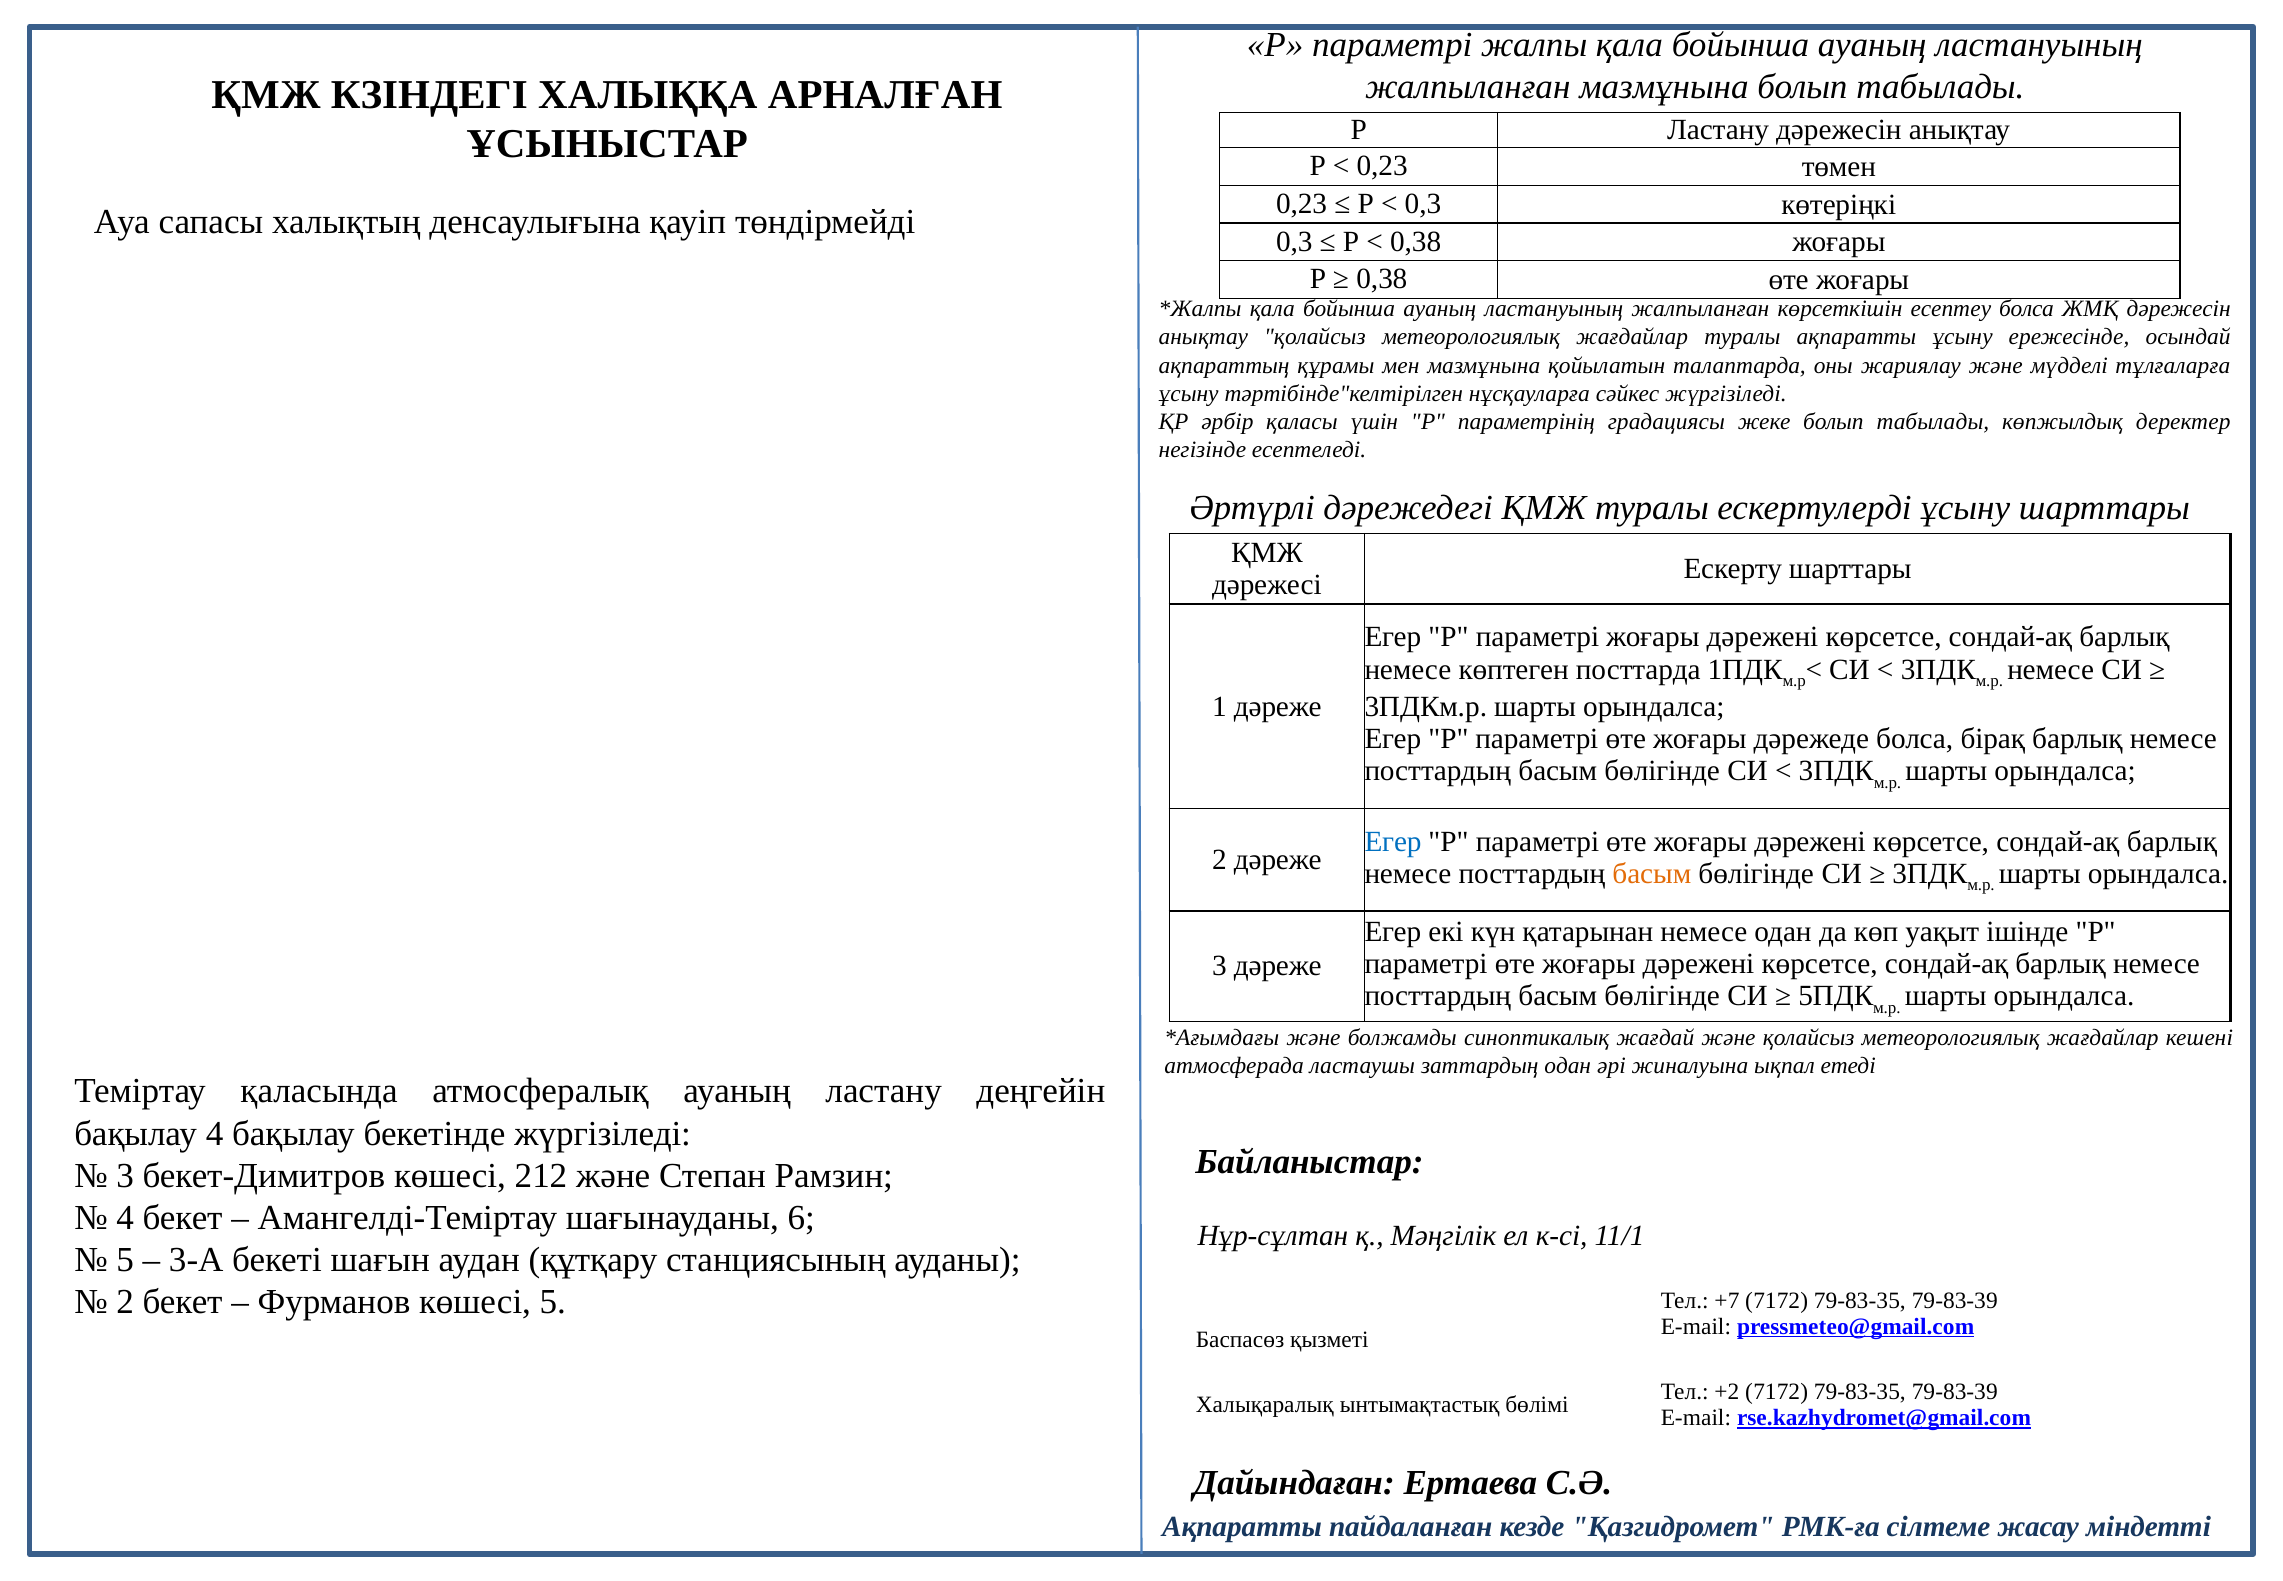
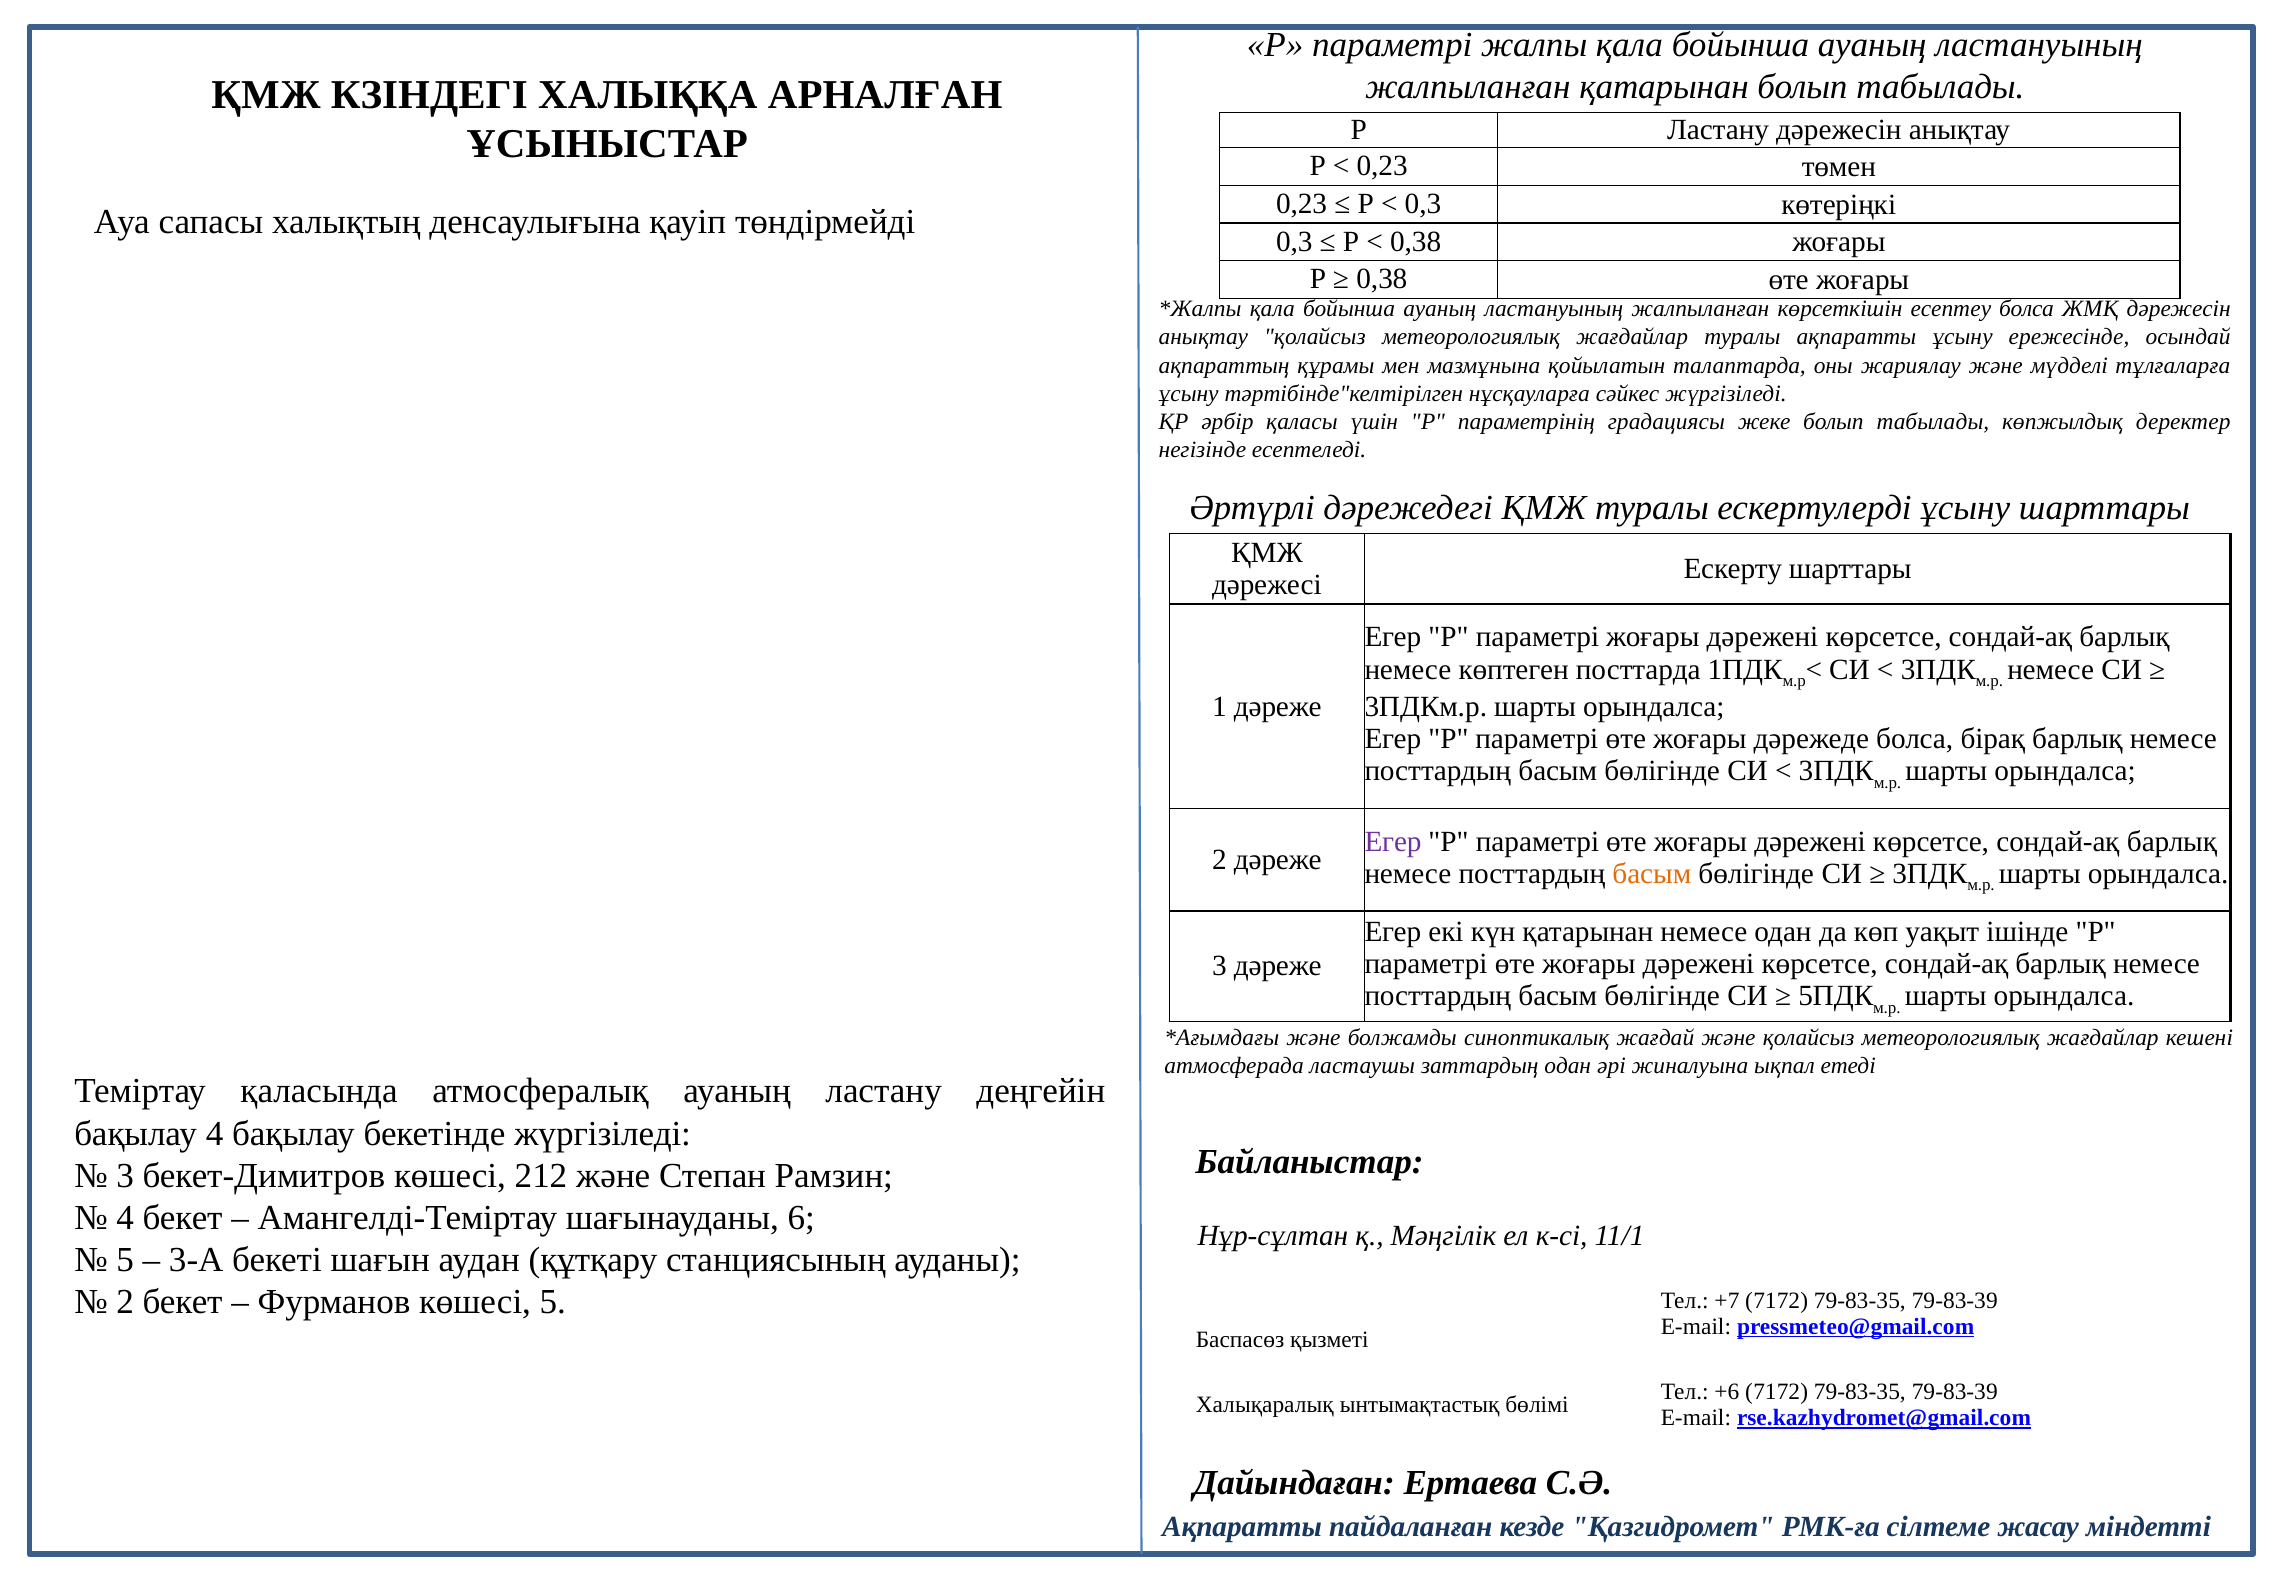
жалпыланған мазмұнына: мазмұнына -> қатарынан (1664, 87)
Егер colour: blue -> purple (1393, 841)
+2: +2 -> +6 (1727, 1391)
